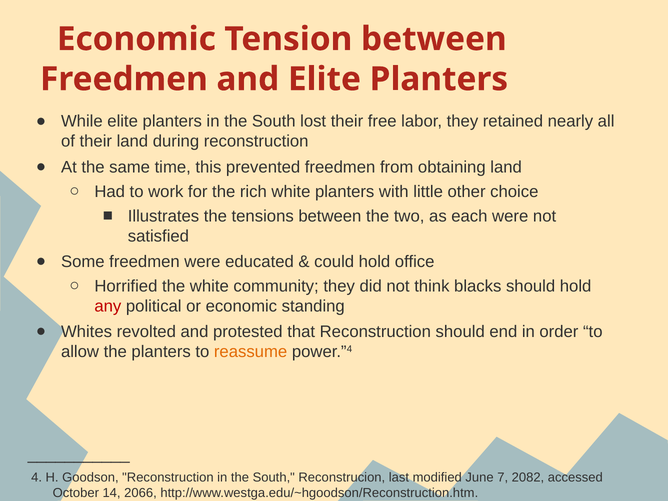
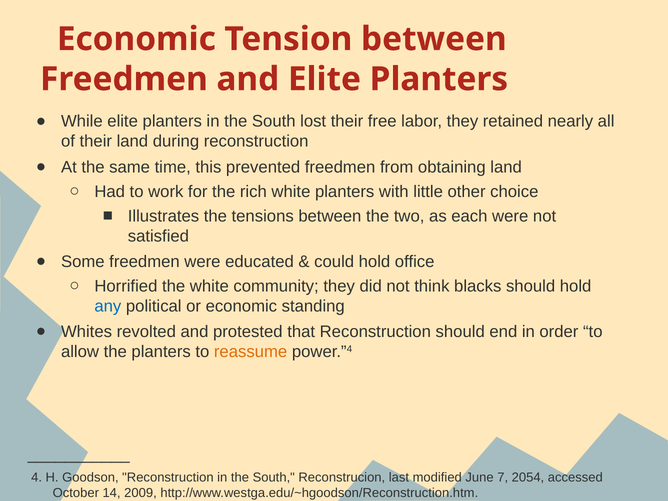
any colour: red -> blue (108, 306)
2082: 2082 -> 2054 (528, 477)
2066: 2066 -> 2009 (140, 493)
